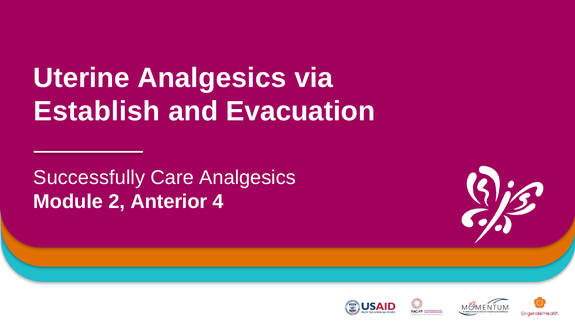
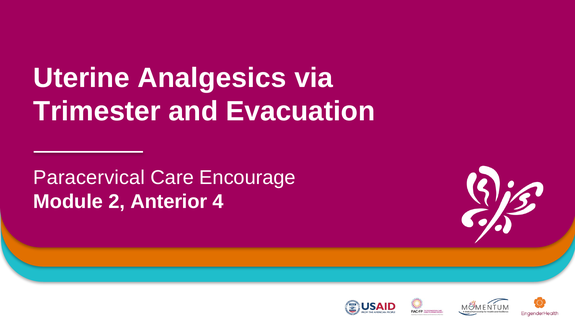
Establish: Establish -> Trimester (97, 112)
Successfully: Successfully -> Paracervical (89, 178)
Care Analgesics: Analgesics -> Encourage (247, 178)
